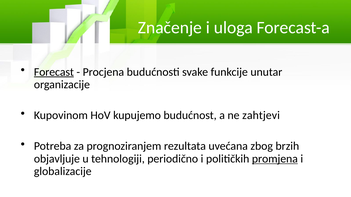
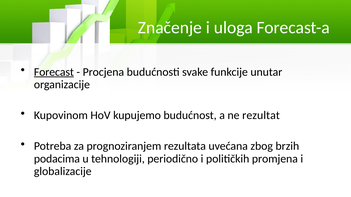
zahtjevi: zahtjevi -> rezultat (261, 116)
objavljuje: objavljuje -> podacima (57, 159)
promjena underline: present -> none (275, 159)
